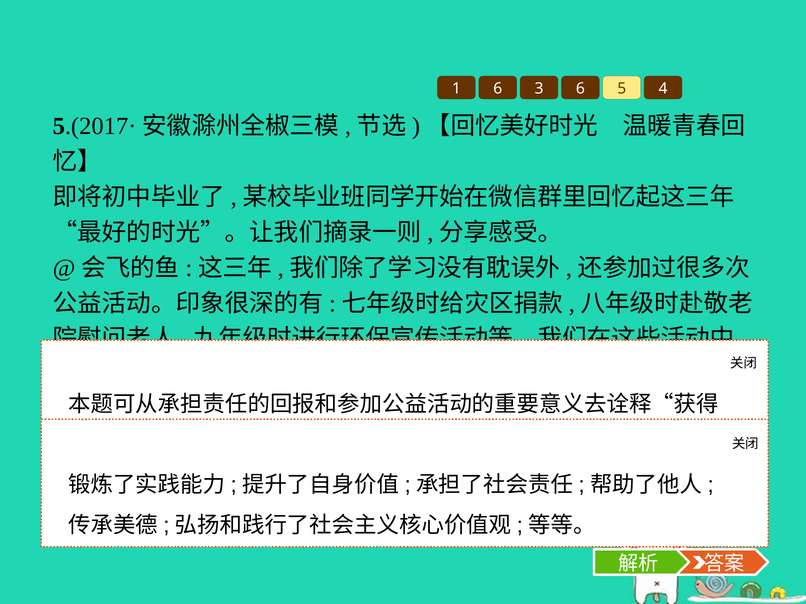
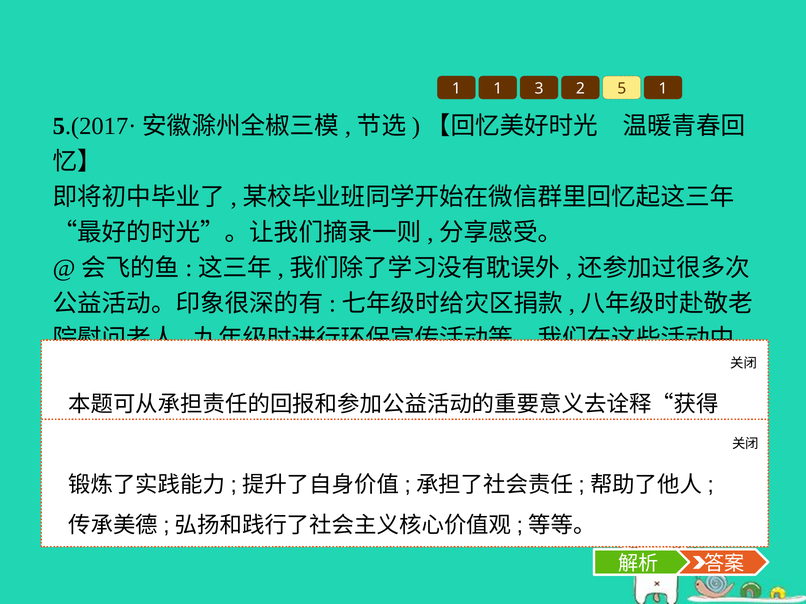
1 6: 6 -> 1 (498, 89)
3 6: 6 -> 2 (580, 89)
5 4: 4 -> 1 (663, 89)
